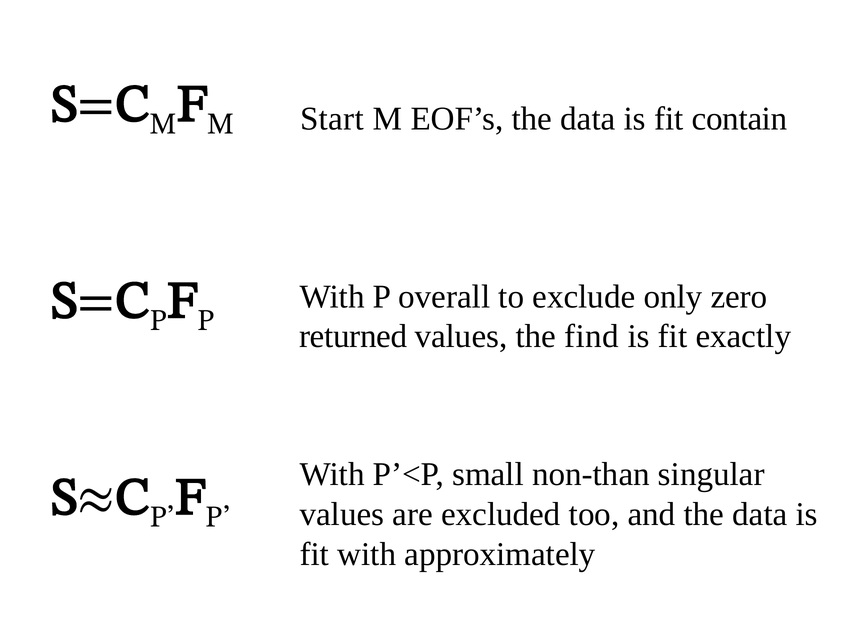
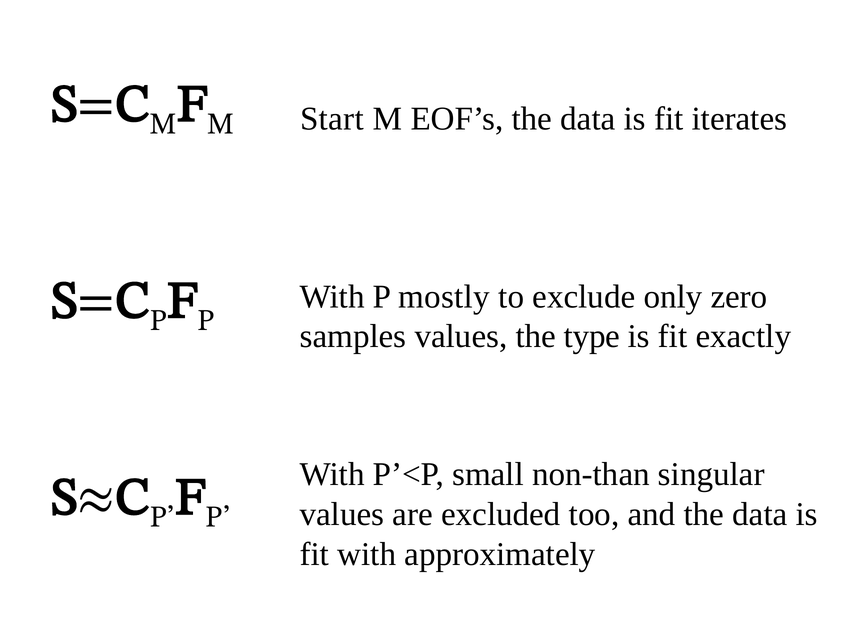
contain: contain -> iterates (739, 119)
overall: overall -> mostly (444, 297)
returned: returned -> samples (353, 336)
find: find -> type (592, 336)
